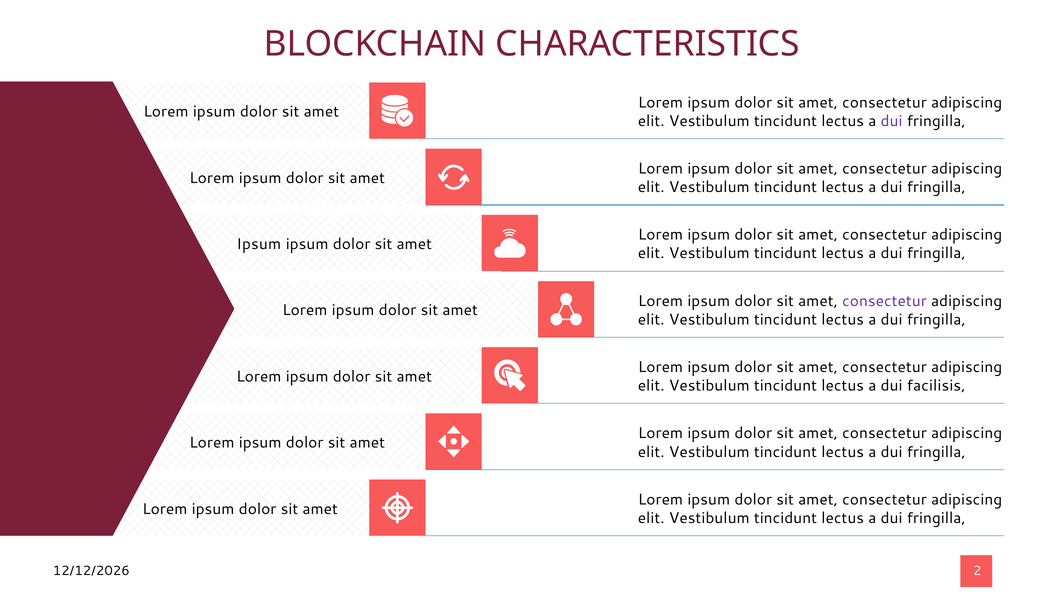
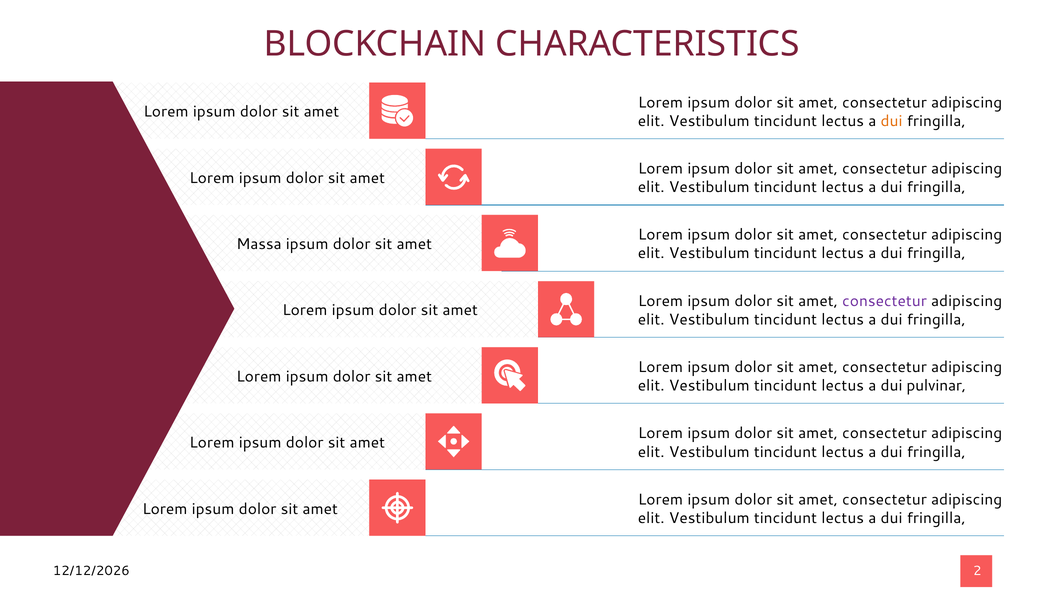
dui colour: purple -> orange (892, 121)
Ipsum: Ipsum -> Massa (259, 244)
facilisis: facilisis -> pulvinar (936, 385)
